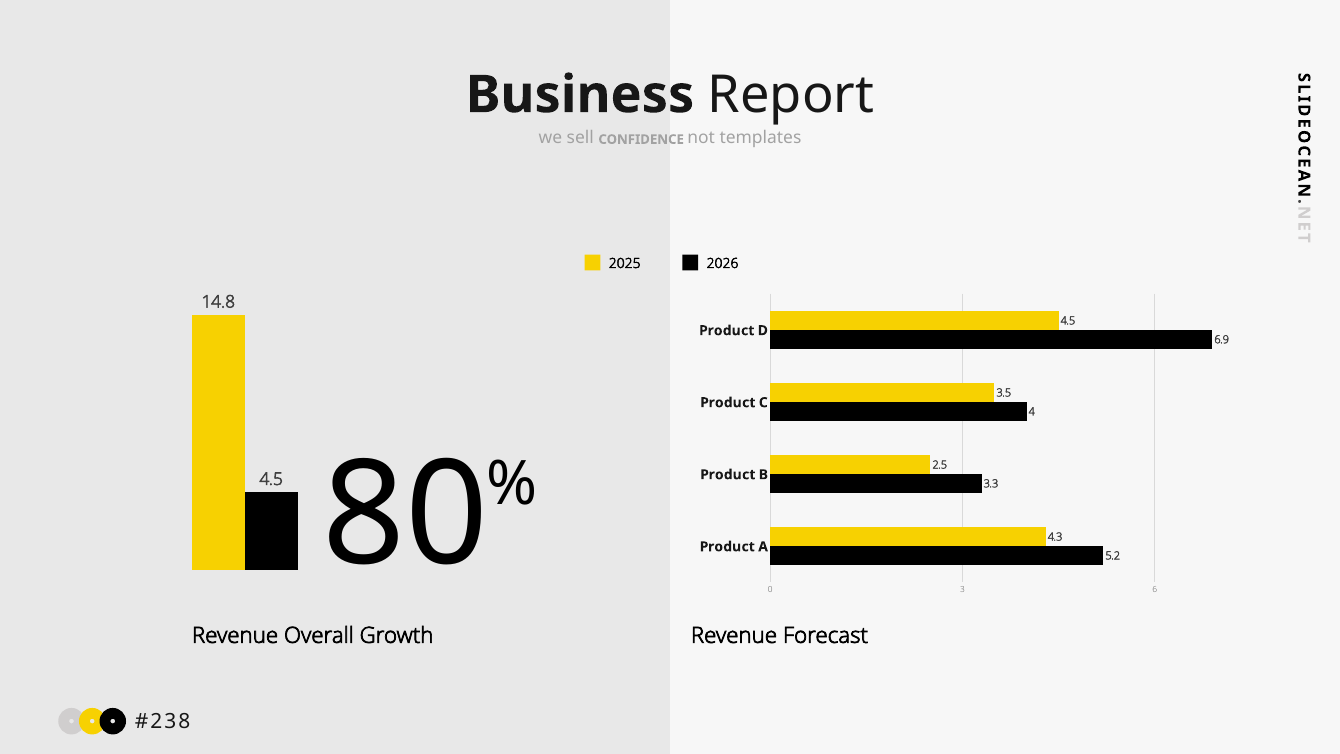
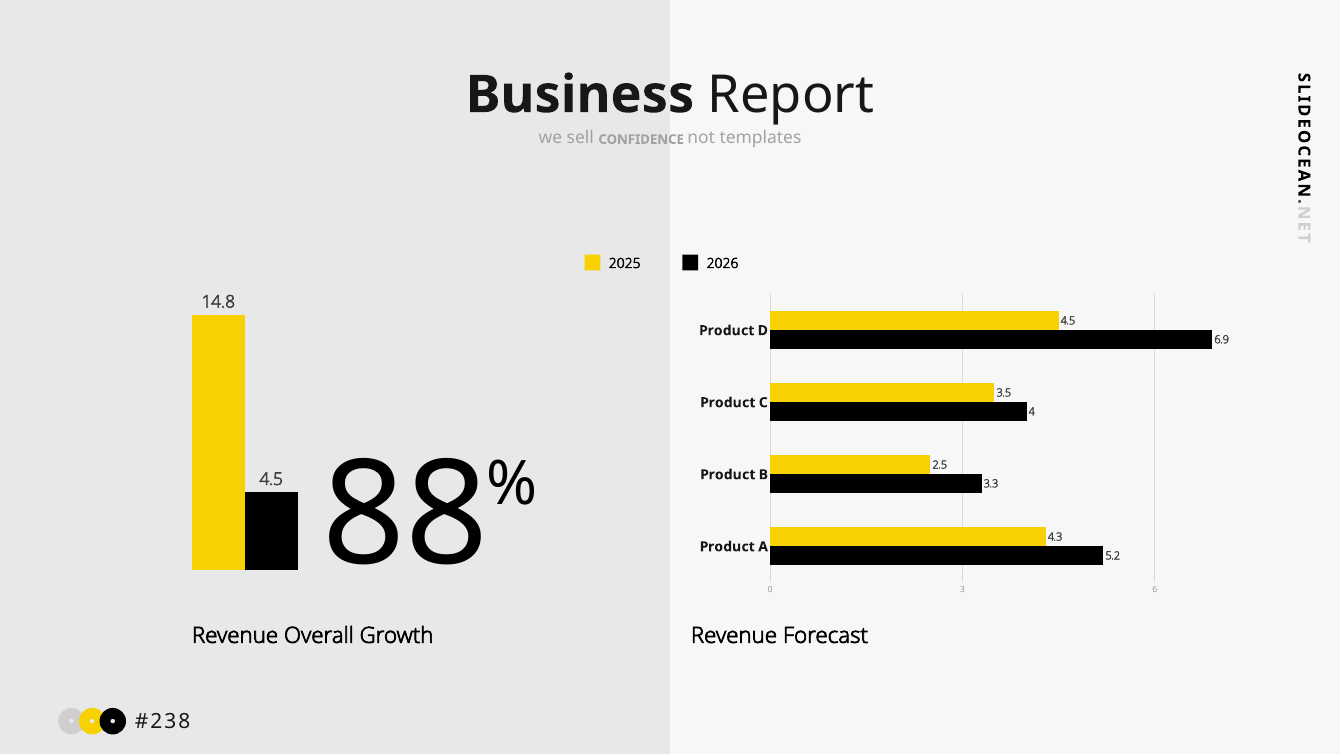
80: 80 -> 88 (406, 515)
